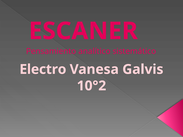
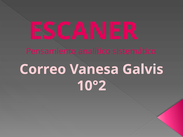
Electro: Electro -> Correo (43, 69)
